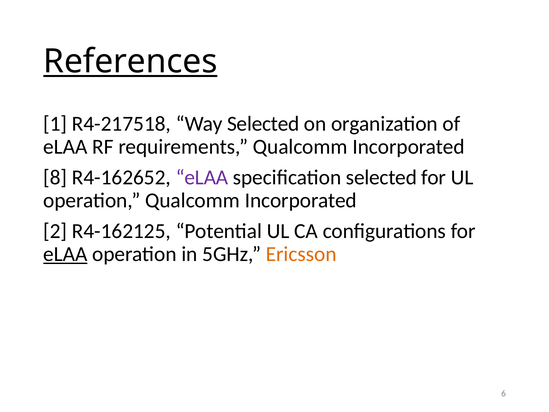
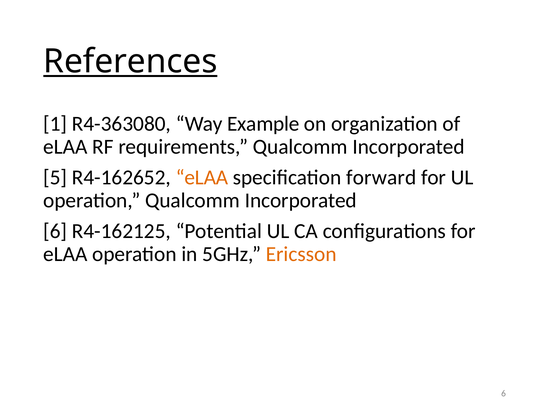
R4-217518: R4-217518 -> R4-363080 (121, 124)
Way Selected: Selected -> Example (263, 124)
8: 8 -> 5 (55, 177)
eLAA colour: purple -> orange (202, 177)
specification selected: selected -> forward (381, 177)
2: 2 -> 6 (55, 231)
eLAA underline: present -> none (65, 254)
